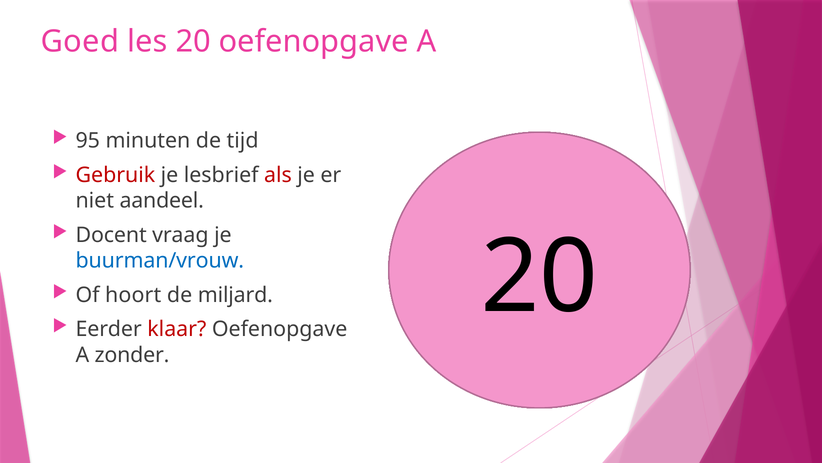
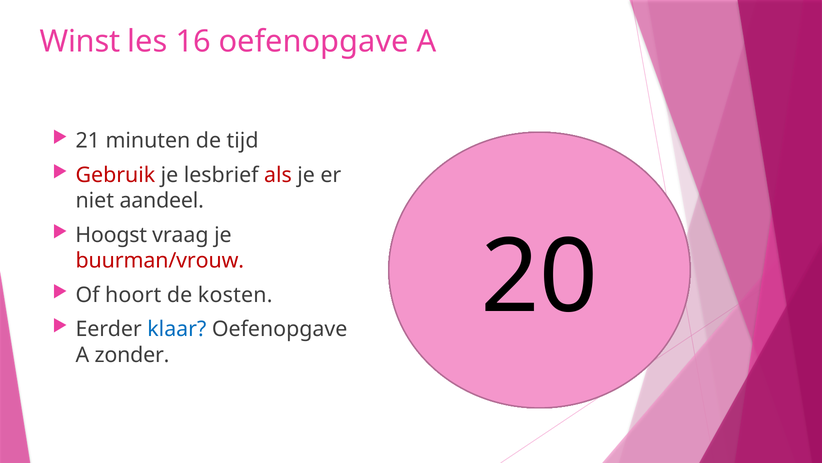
Goed: Goed -> Winst (80, 41)
les 20: 20 -> 16 (193, 41)
95: 95 -> 21 (88, 141)
Docent: Docent -> Hoogst (111, 235)
buurman/vrouw colour: blue -> red (160, 260)
miljard: miljard -> kosten (235, 295)
klaar colour: red -> blue (177, 329)
